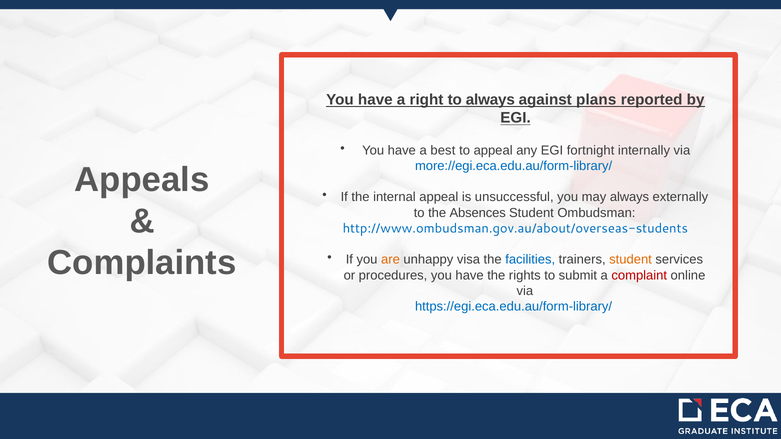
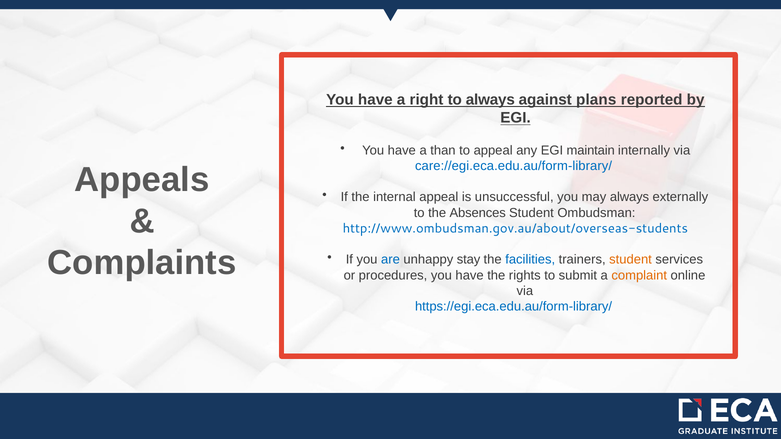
best: best -> than (443, 150)
fortnight: fortnight -> maintain (591, 150)
more://egi.eca.edu.au/form-library/: more://egi.eca.edu.au/form-library/ -> care://egi.eca.edu.au/form-library/ (514, 166)
are colour: orange -> blue (390, 260)
visa: visa -> stay (469, 260)
complaint colour: red -> orange (639, 275)
